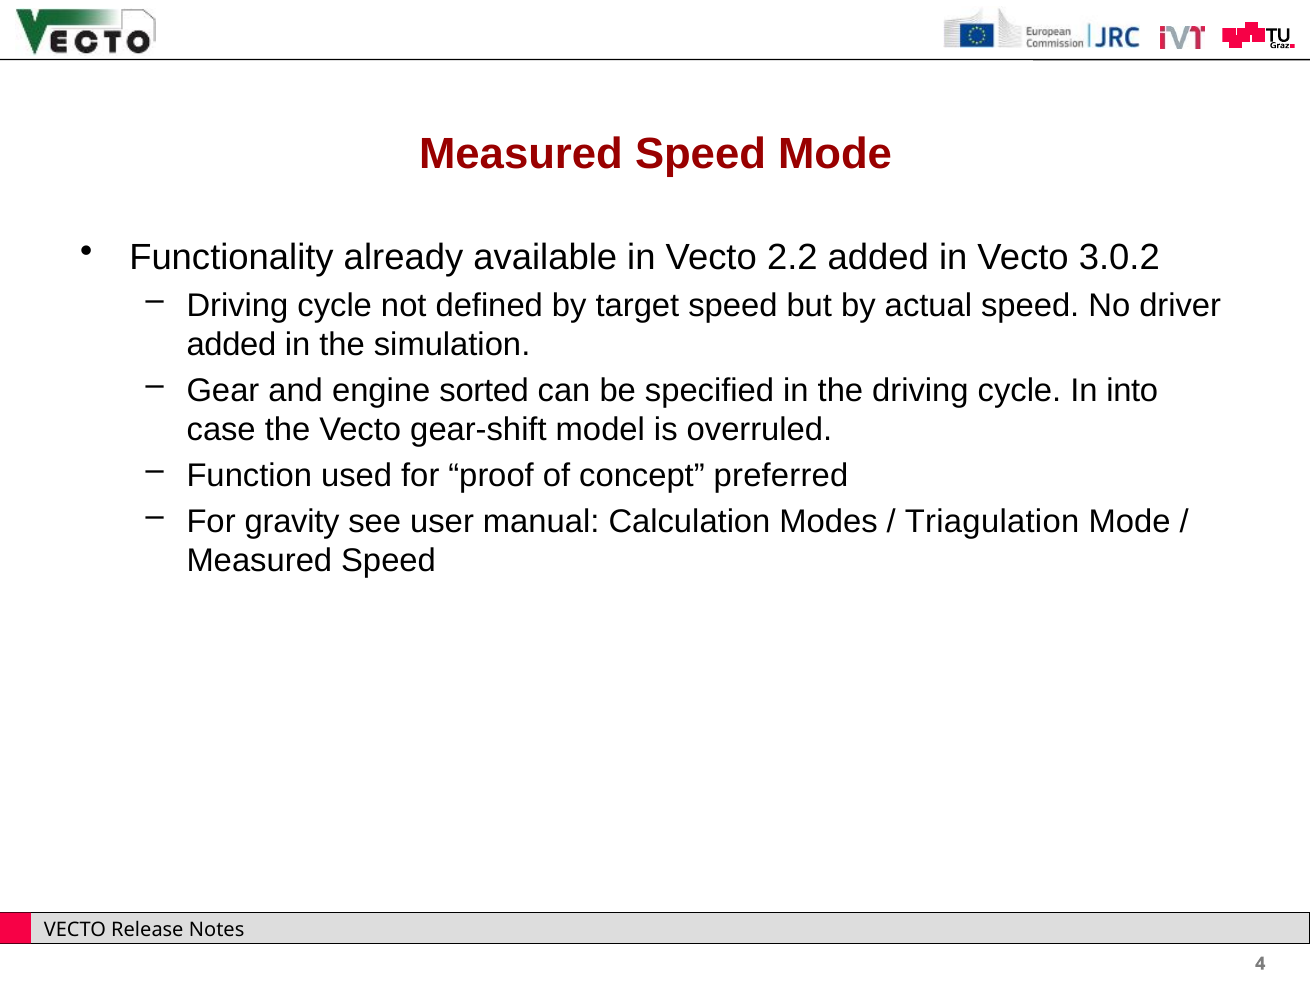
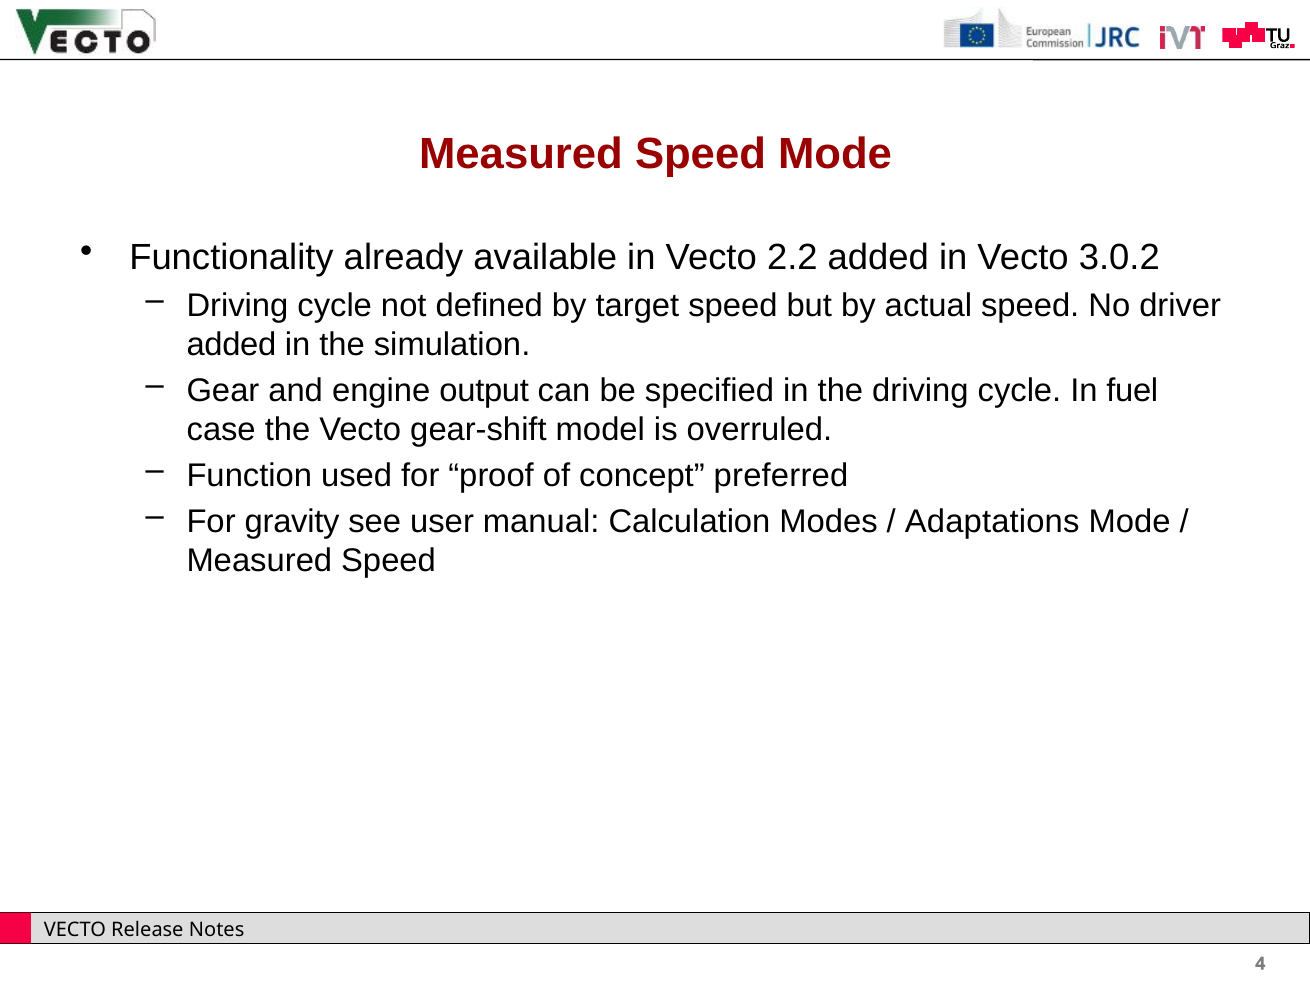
sorted: sorted -> output (484, 391)
into: into -> fuel (1132, 391)
Triagulation: Triagulation -> Adaptations (992, 522)
